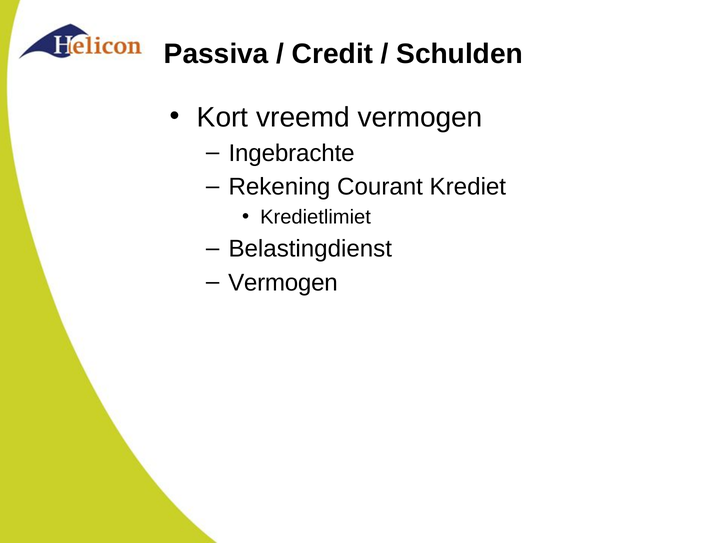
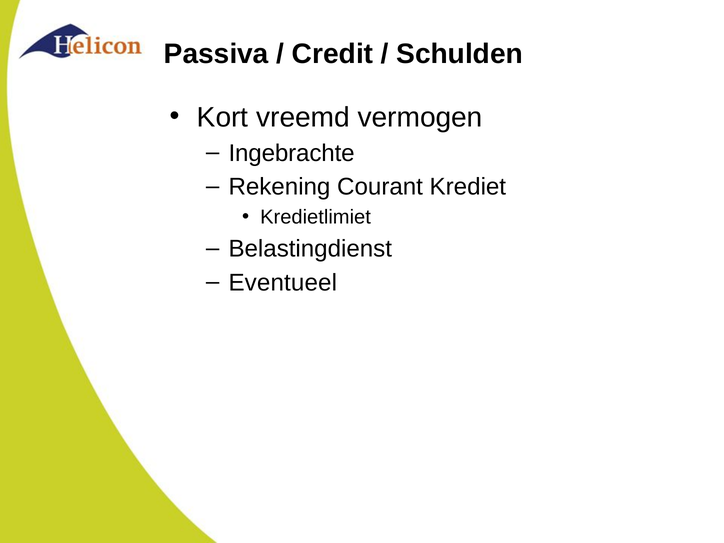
Vermogen: Vermogen -> Eventueel (283, 283)
